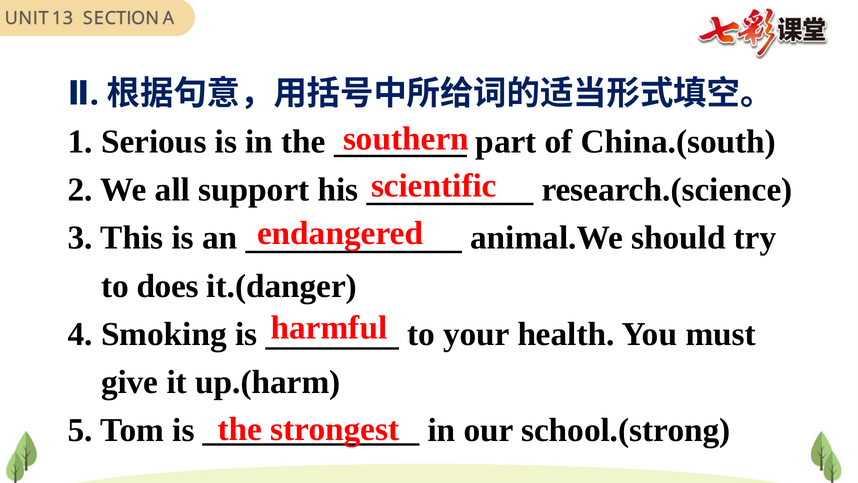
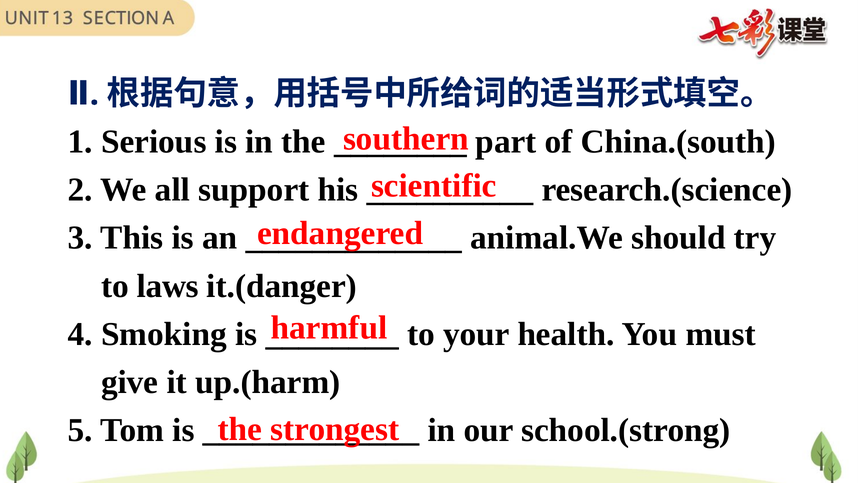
does: does -> laws (168, 286)
